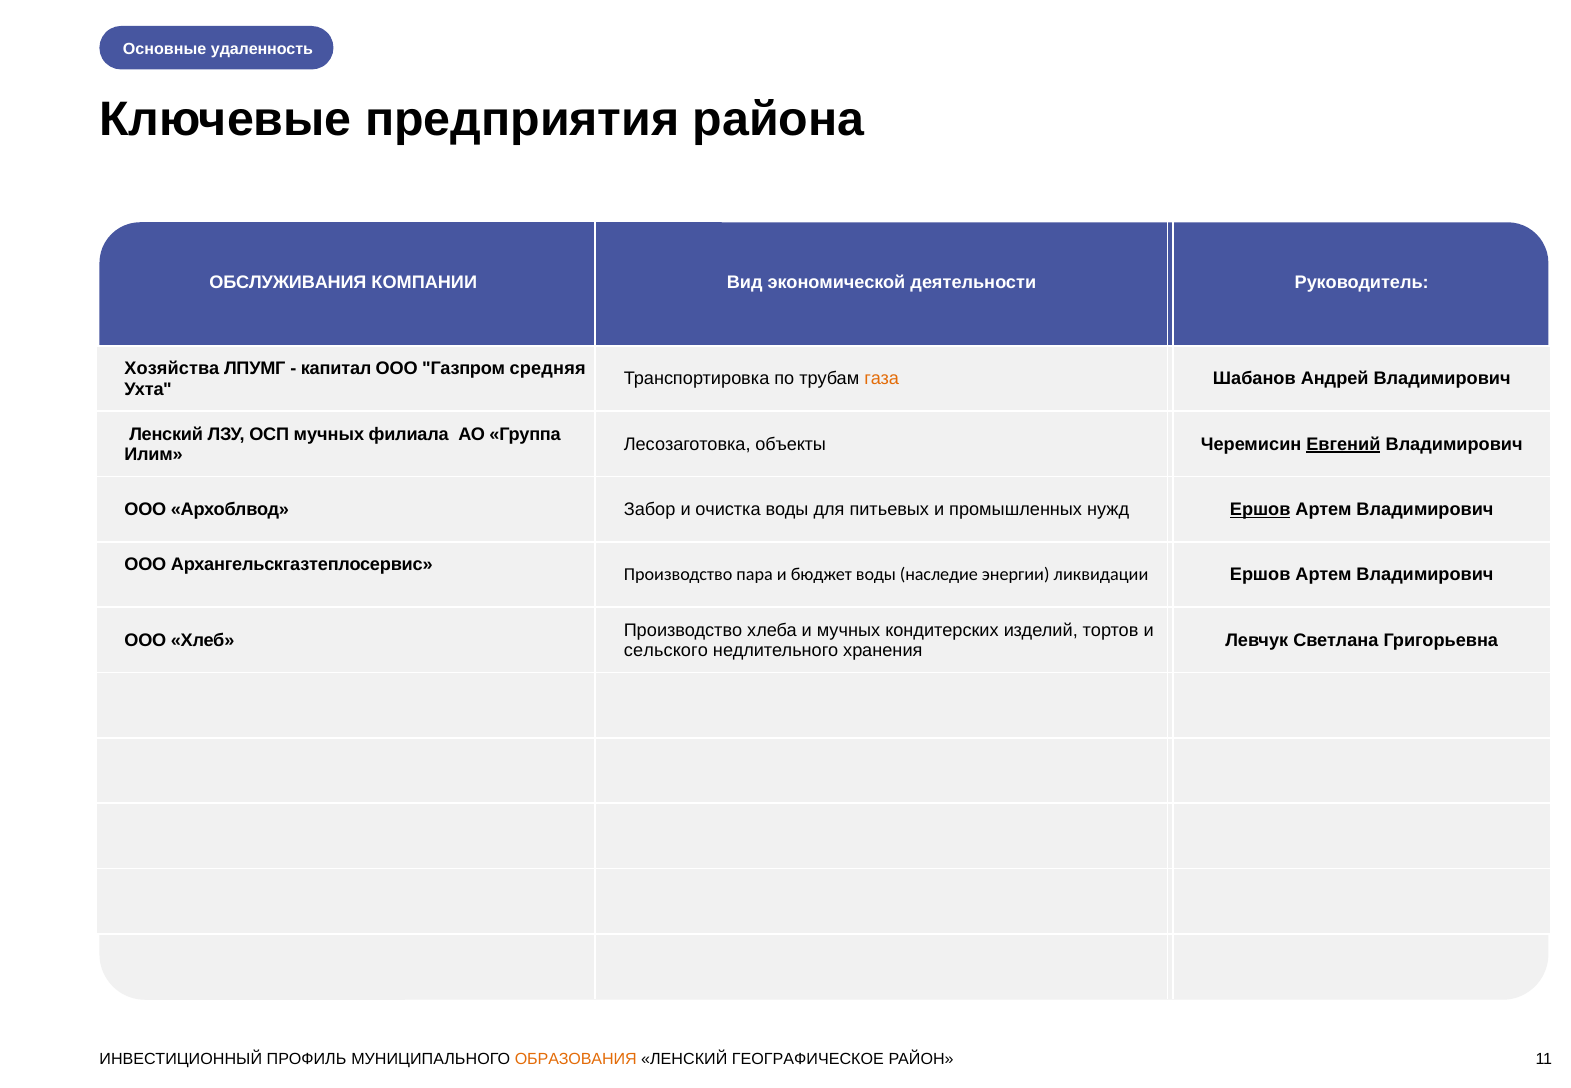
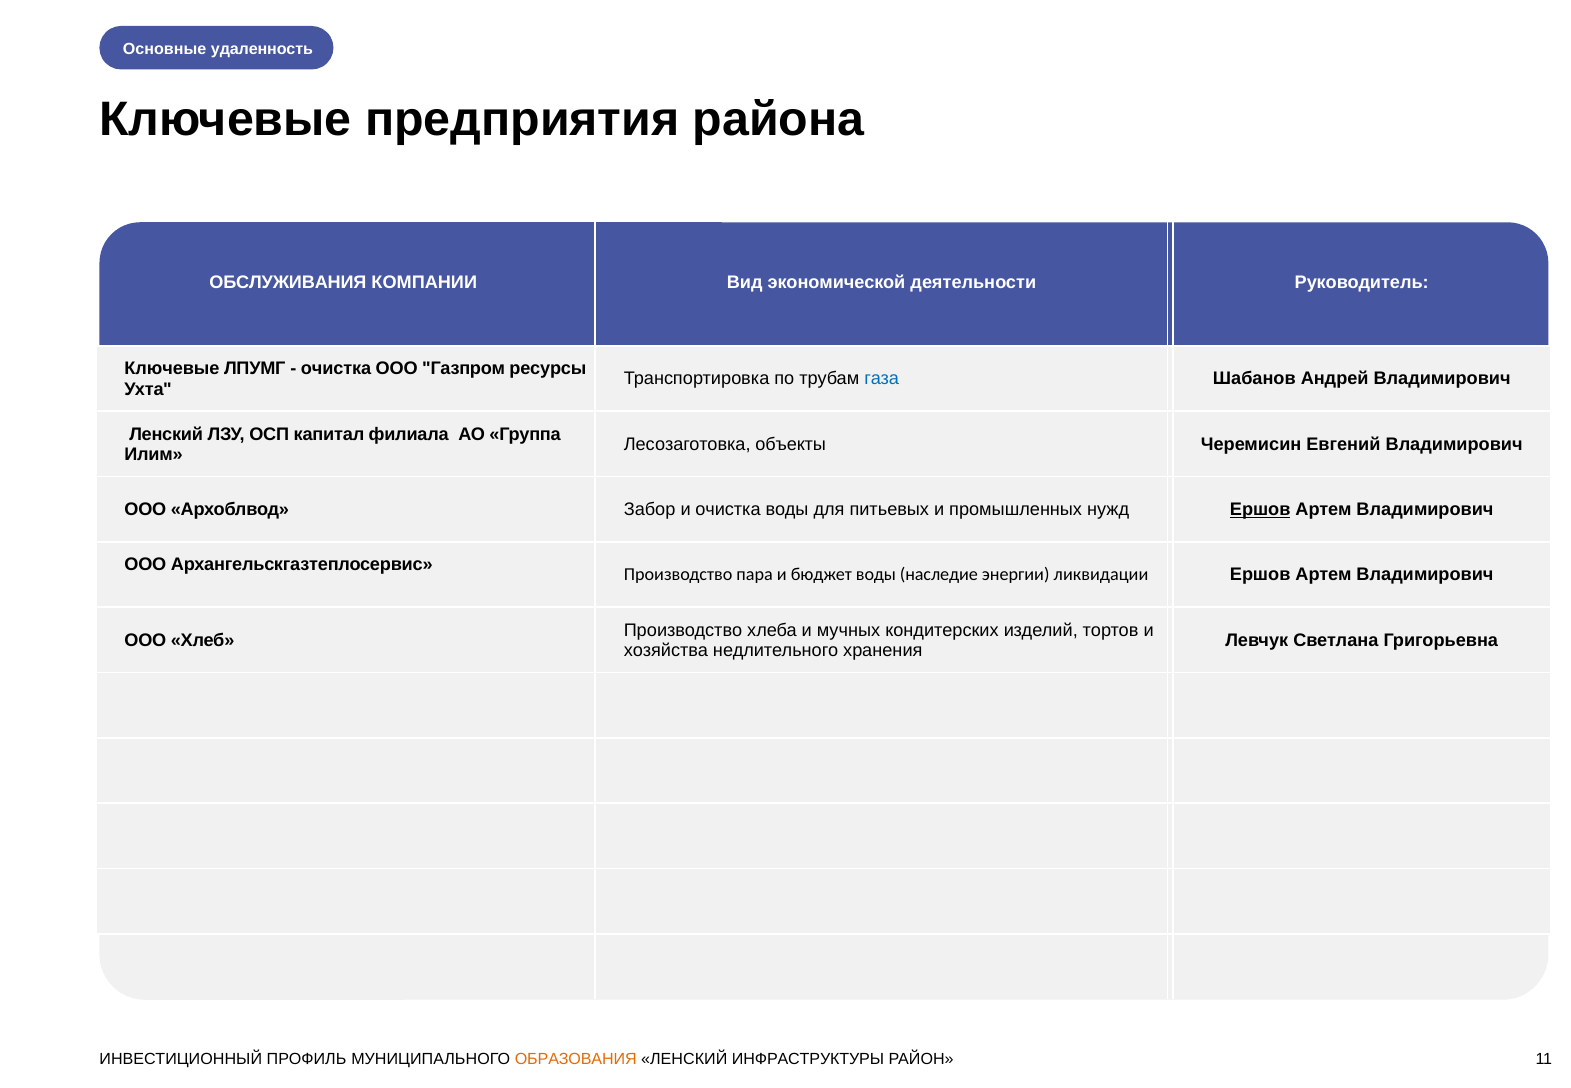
Хозяйства: Хозяйства -> Ключевые (172, 369)
капитал: капитал -> очистка (336, 369)
средняя: средняя -> ресурсы (548, 369)
газа colour: orange -> blue (882, 379)
ОСП мучных: мучных -> капитал (329, 434)
Евгений underline: present -> none (1343, 444)
сельского: сельского -> хозяйства (666, 650)
ГЕОГРАФИЧЕСКОЕ: ГЕОГРАФИЧЕСКОЕ -> ИНФРАСТРУКТУРЫ (808, 1059)
